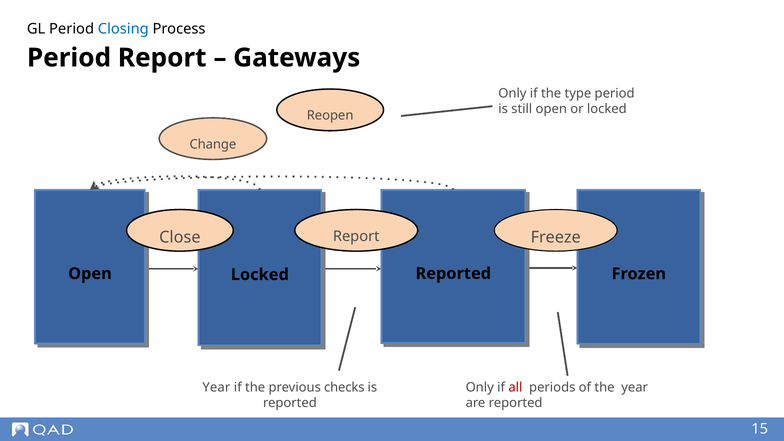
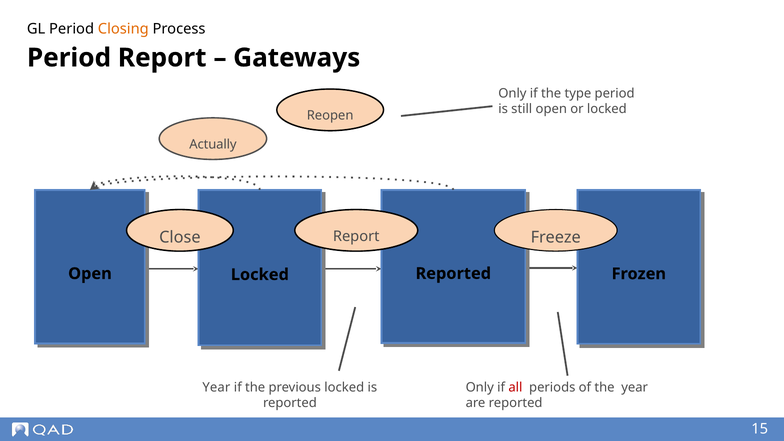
Closing colour: blue -> orange (123, 29)
Change: Change -> Actually (213, 144)
previous checks: checks -> locked (344, 387)
